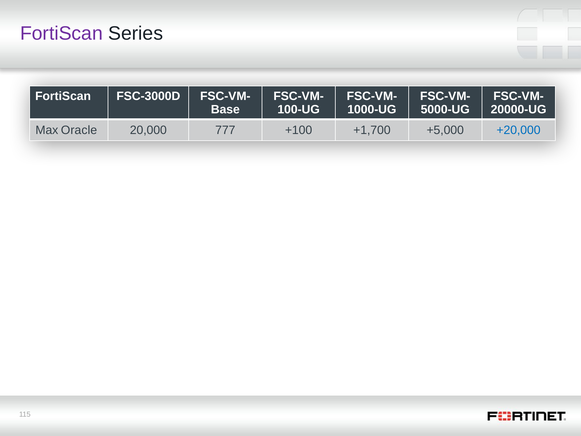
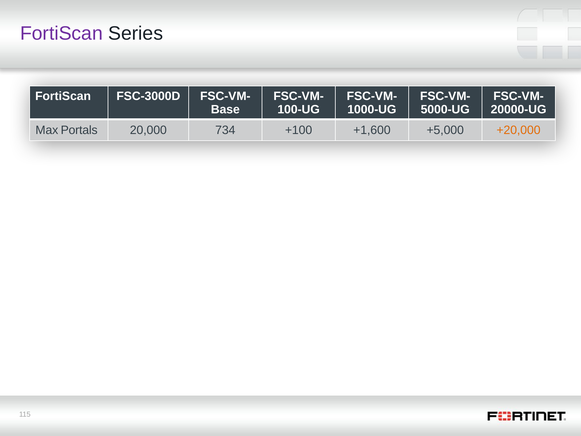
Oracle: Oracle -> Portals (79, 130)
777: 777 -> 734 (225, 130)
+1,700: +1,700 -> +1,600 (372, 130)
+20,000 colour: blue -> orange (519, 130)
